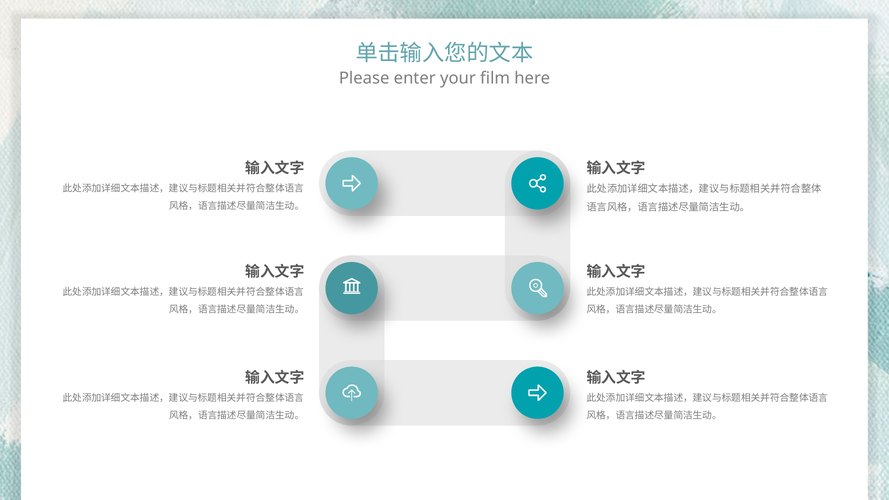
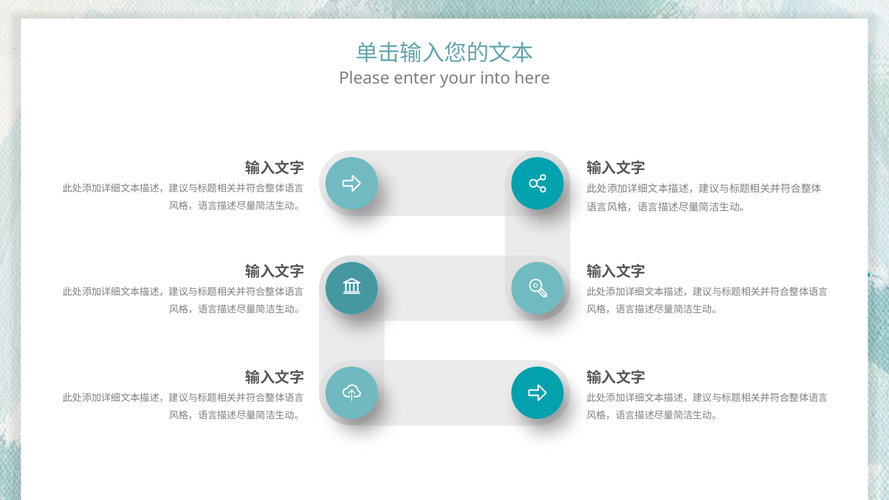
film: film -> into (495, 78)
